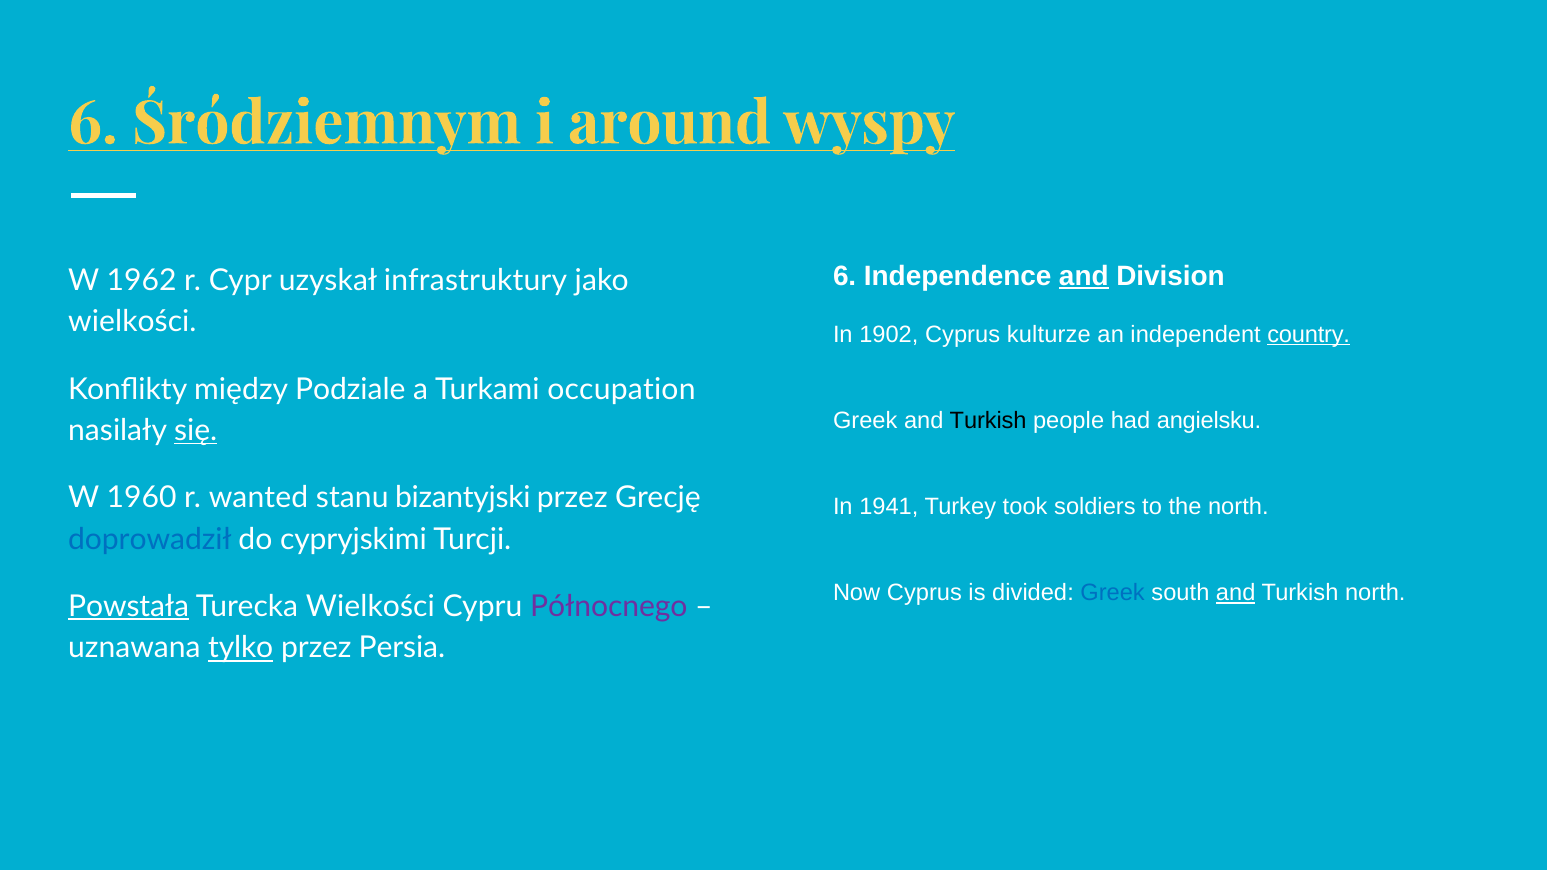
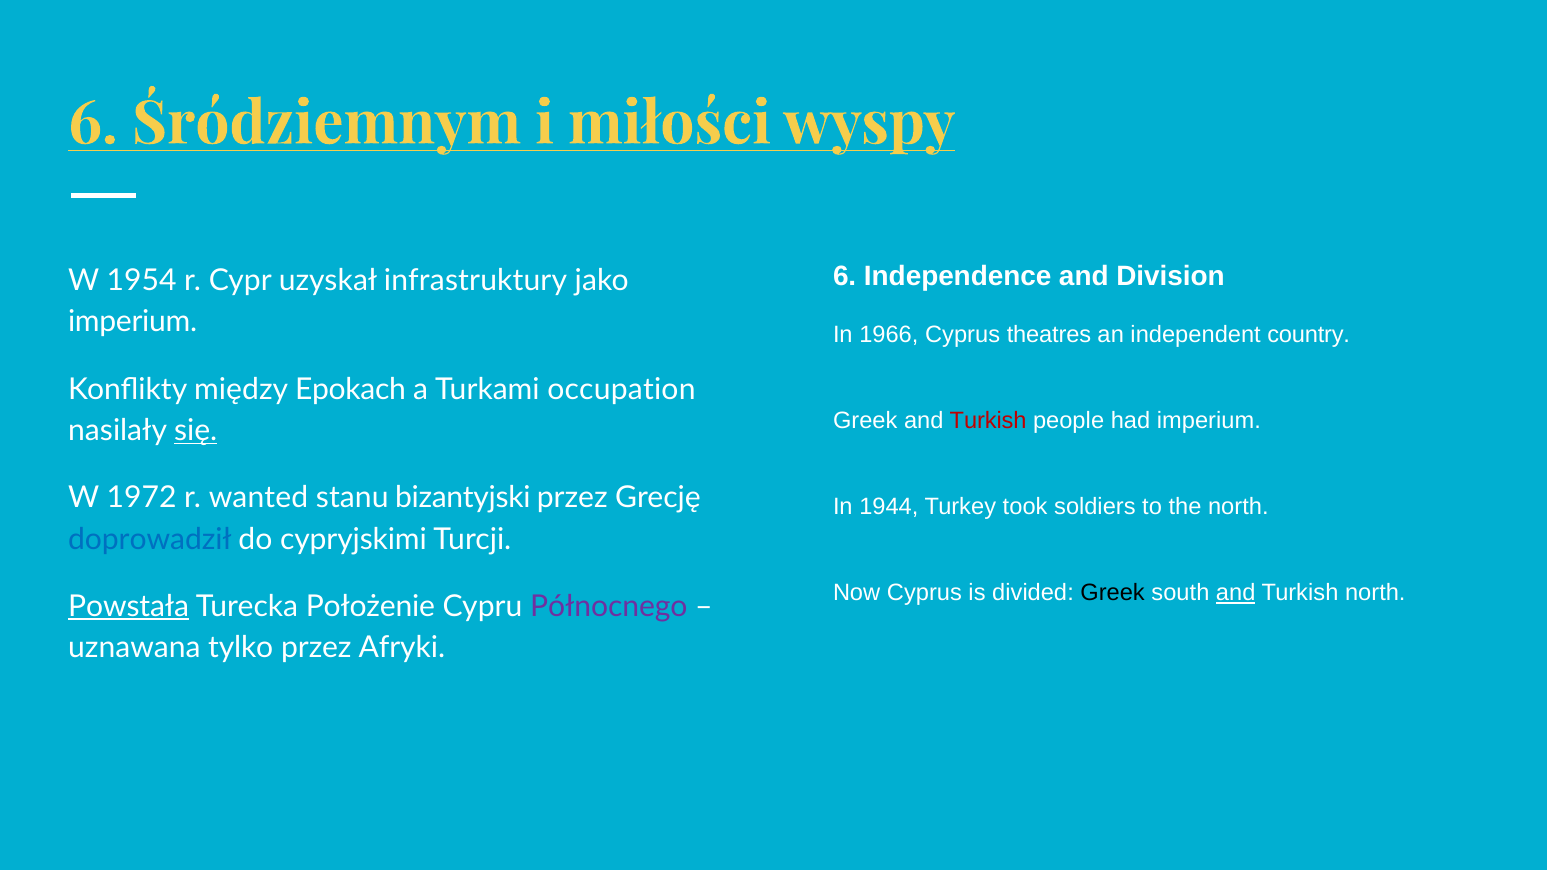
around: around -> miłości (670, 124)
and underline: present -> none (1084, 276)
1962: 1962 -> 1954 (142, 280)
wielkości: wielkości -> imperium (133, 322)
1902: 1902 -> 1966 (889, 334)
kulturze: kulturze -> theatres (1049, 334)
country underline: present -> none (1309, 334)
Podziale: Podziale -> Epokach (350, 389)
Turkish colour: black -> red (988, 421)
had angielsku: angielsku -> imperium (1209, 421)
1960: 1960 -> 1972 (142, 498)
1941: 1941 -> 1944 (889, 507)
Greek colour: blue -> black (1113, 593)
Turecka Wielkości: Wielkości -> Położenie (370, 607)
tylko underline: present -> none (241, 648)
Persia: Persia -> Afryki (402, 648)
